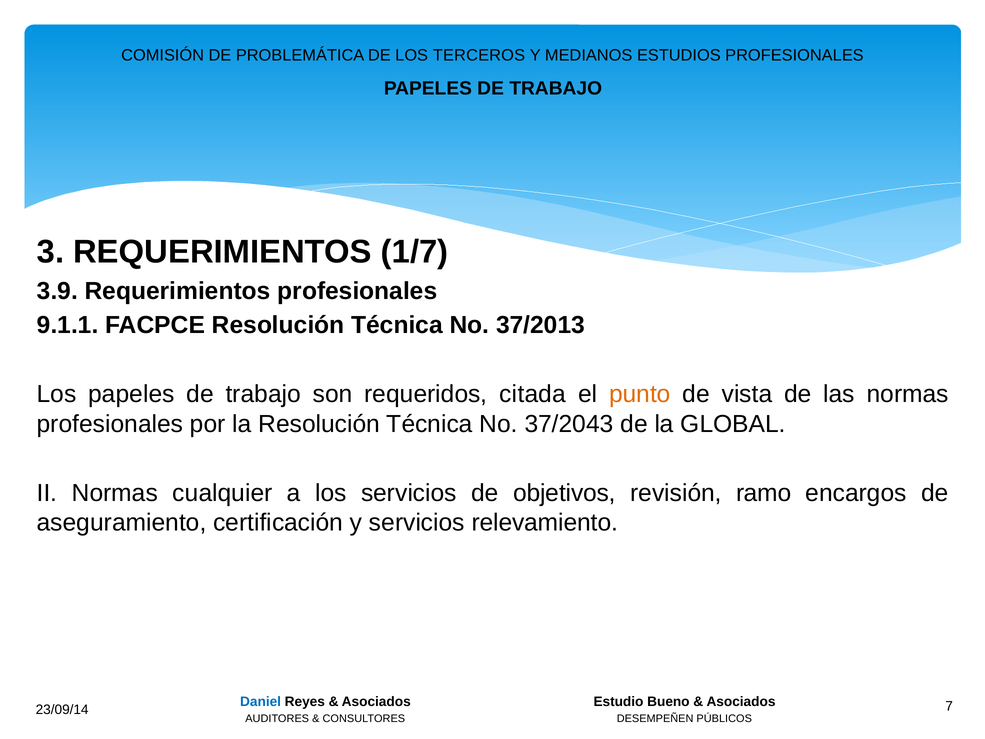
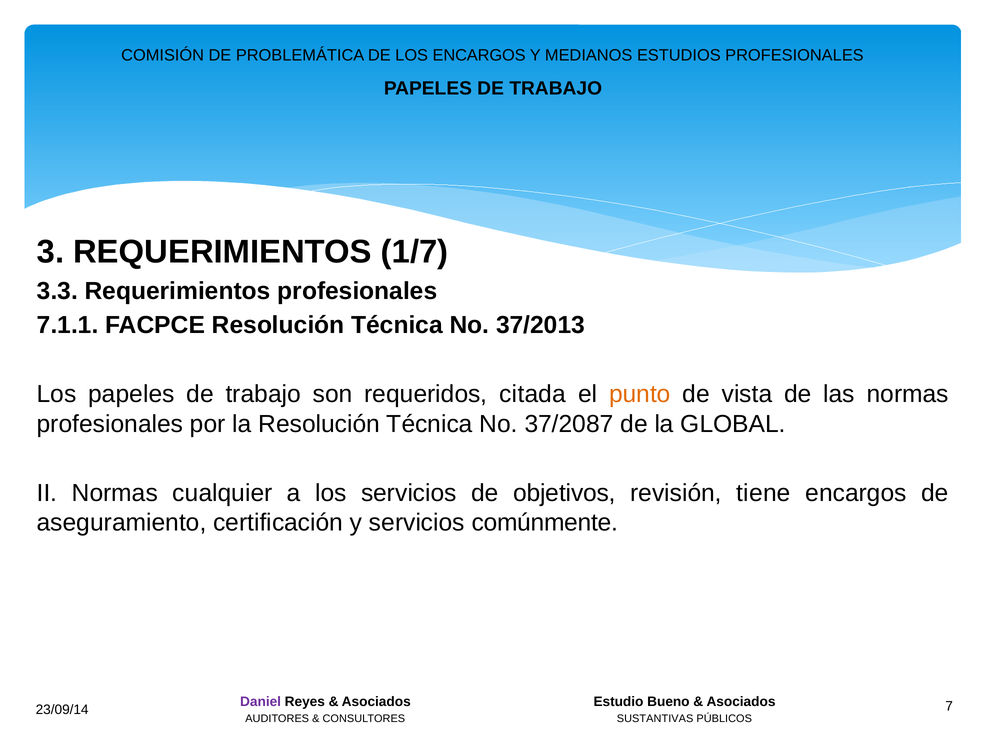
LOS TERCEROS: TERCEROS -> ENCARGOS (479, 55)
3.9: 3.9 -> 3.3 (57, 291)
9.1.1: 9.1.1 -> 7.1.1 (68, 325)
37/2043: 37/2043 -> 37/2087 (569, 424)
ramo: ramo -> tiene (763, 493)
relevamiento: relevamiento -> comúnmente (545, 522)
Daniel colour: blue -> purple (261, 701)
DESEMPEÑEN: DESEMPEÑEN -> SUSTANTIVAS (655, 719)
